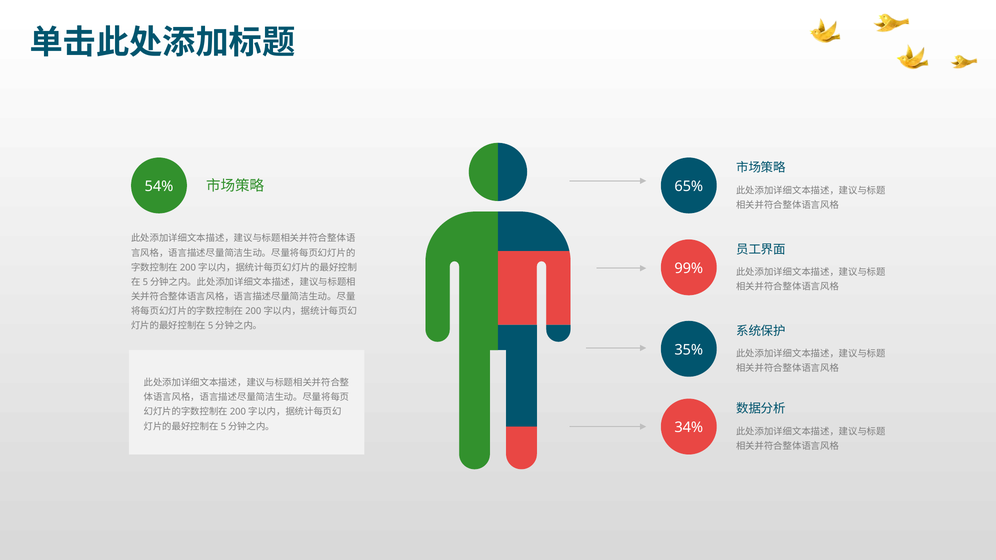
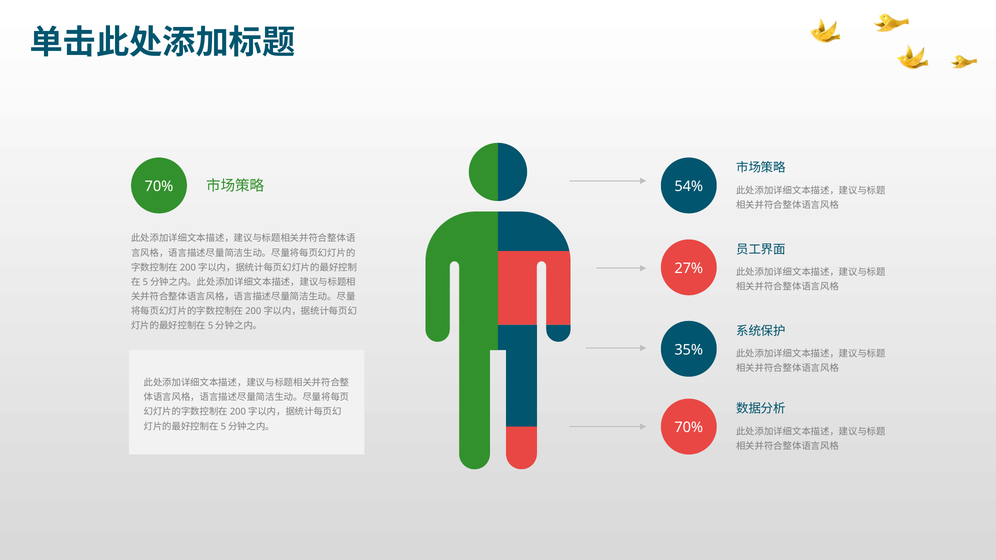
54%: 54% -> 70% (159, 187)
65%: 65% -> 54% (689, 187)
99%: 99% -> 27% (689, 268)
34%: 34% -> 70% (689, 428)
